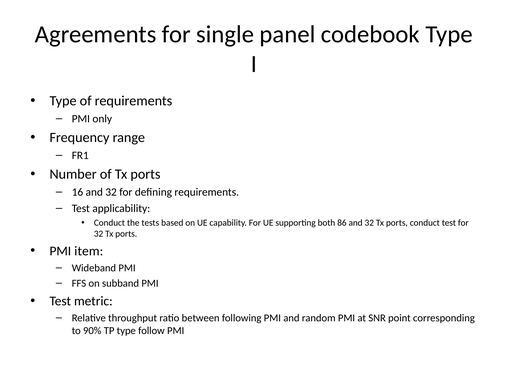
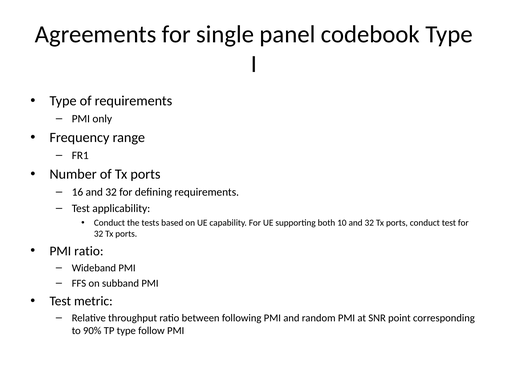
86: 86 -> 10 (342, 223)
PMI item: item -> ratio (89, 251)
